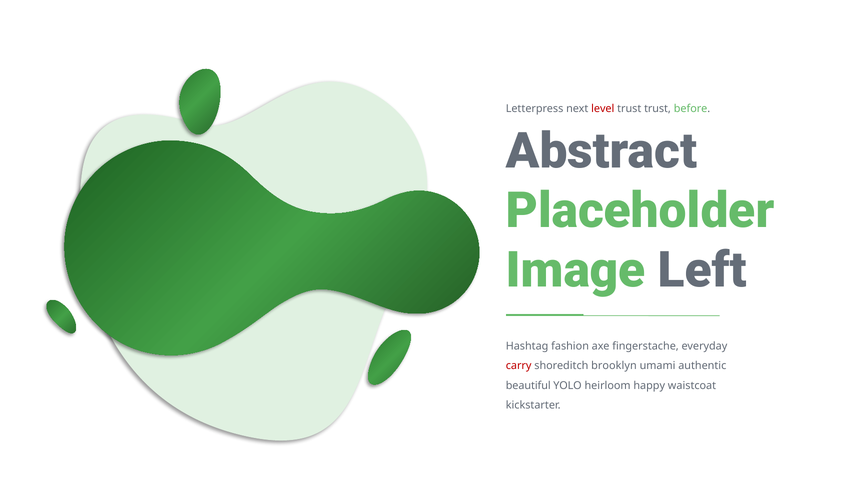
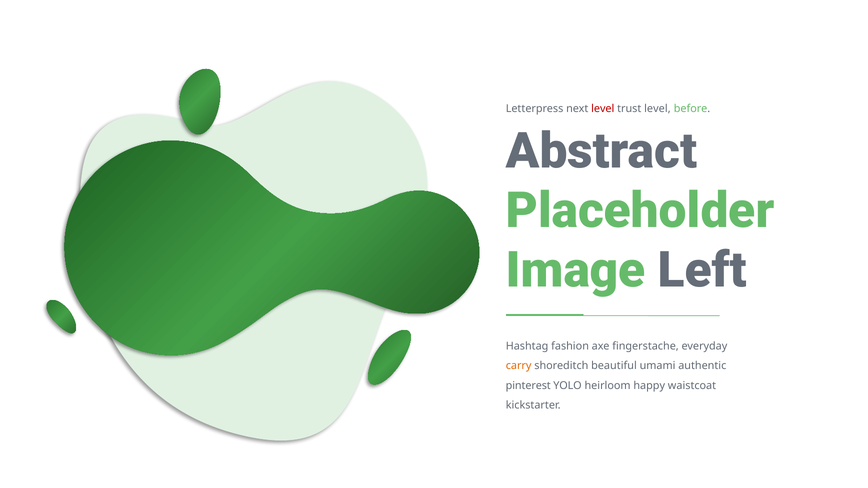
trust trust: trust -> level (657, 109)
carry colour: red -> orange (519, 366)
brooklyn: brooklyn -> beautiful (614, 366)
beautiful: beautiful -> pinterest (528, 386)
